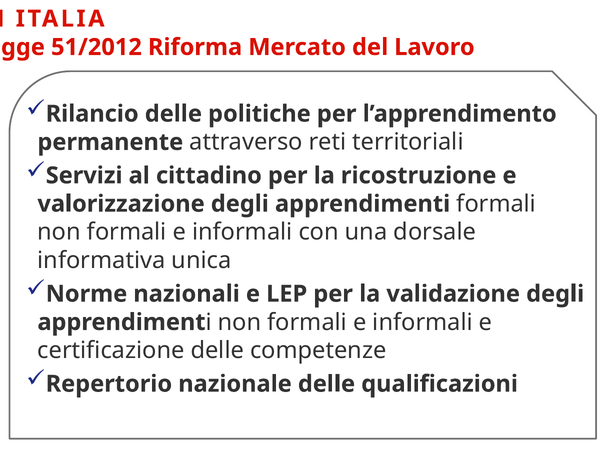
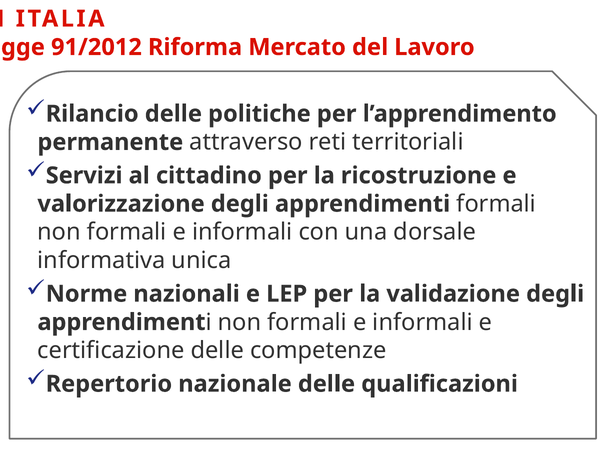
51/2012: 51/2012 -> 91/2012 (96, 47)
